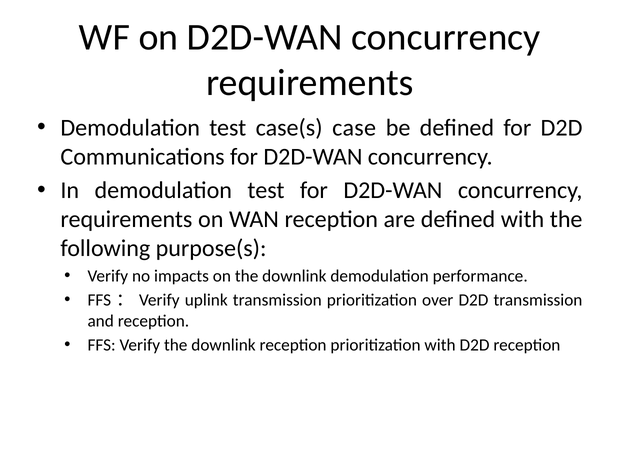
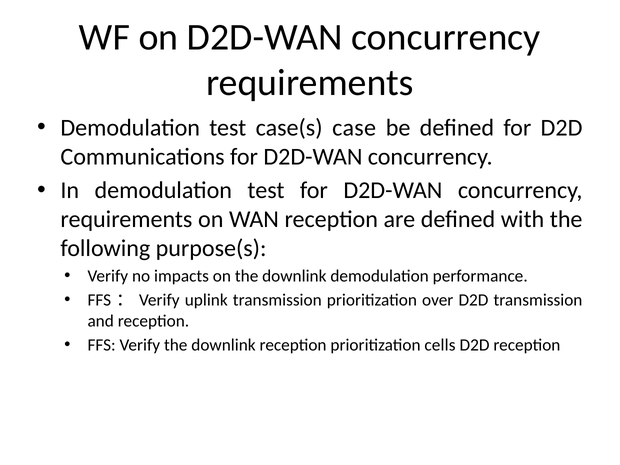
prioritization with: with -> cells (440, 345)
